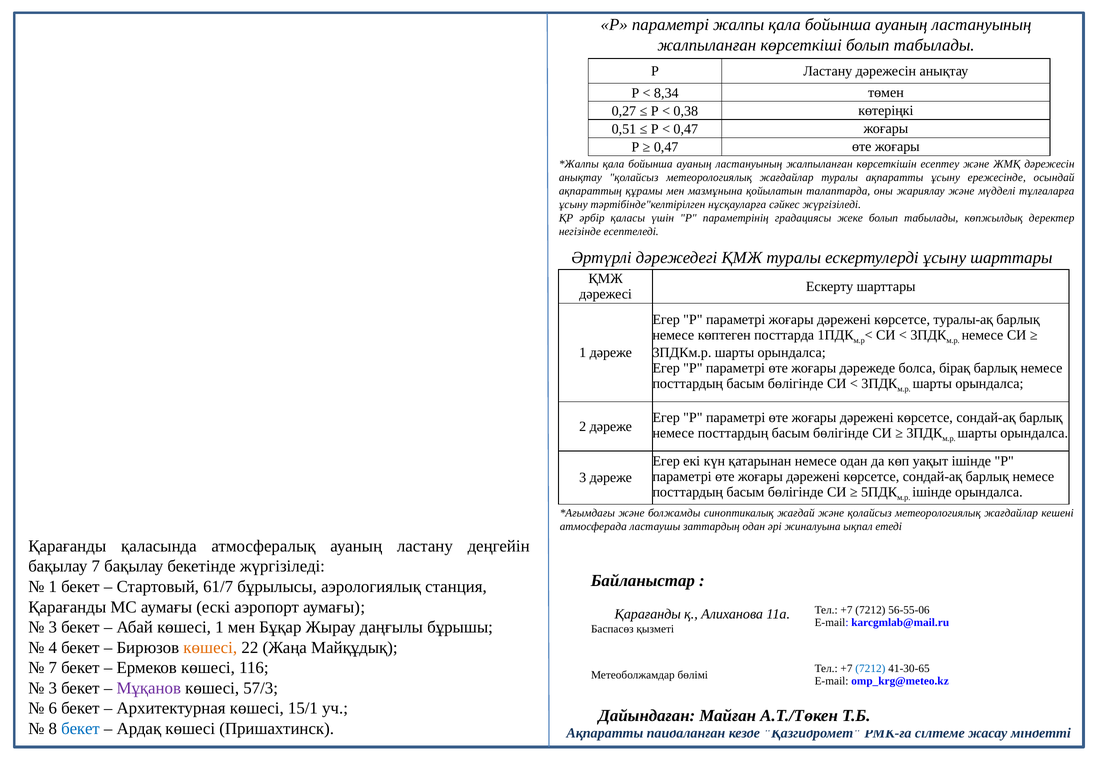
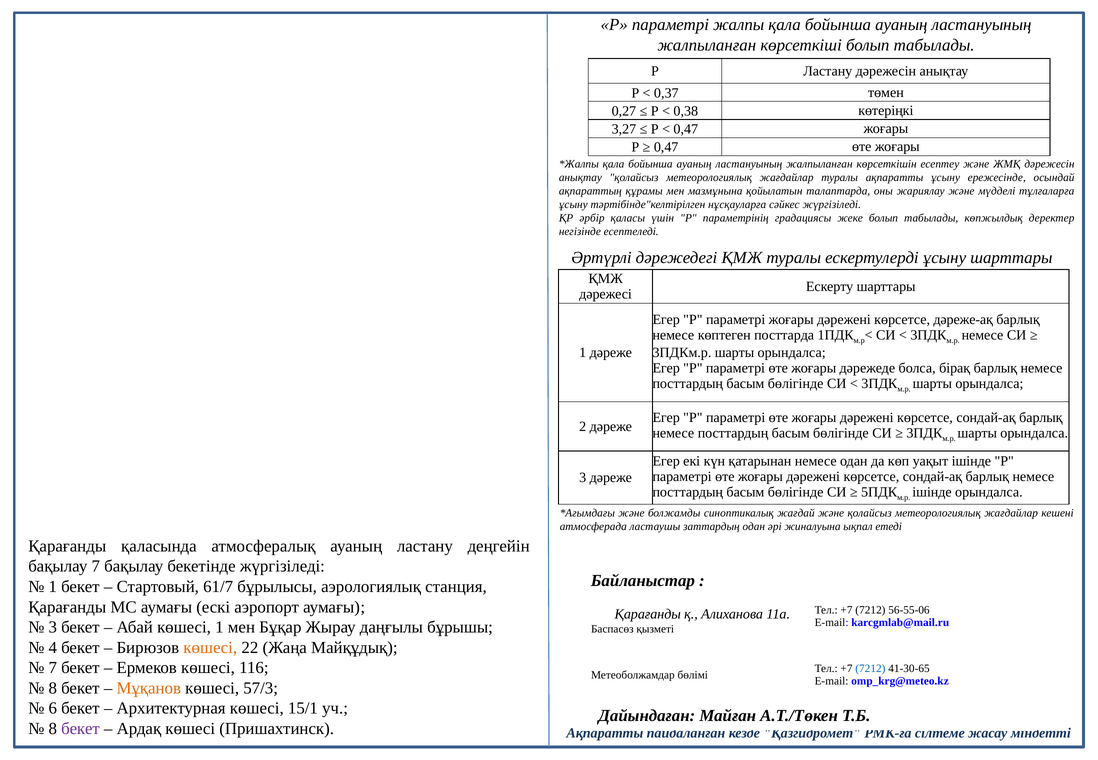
8,34: 8,34 -> 0,37 (666, 93)
0,51: 0,51 -> 3,27 (624, 129)
туралы-ақ: туралы-ақ -> дәреже-ақ (963, 319)
3: 3 -> 8 (53, 688)
Мұқанов colour: purple -> orange (149, 688)
бекет colour: blue -> purple (80, 729)
